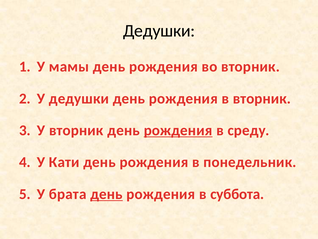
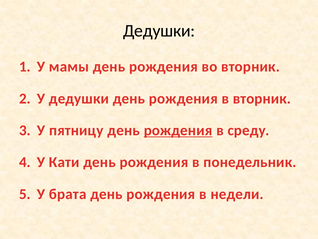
У вторник: вторник -> пятницу (76, 130)
день underline: present -> none (106, 194)
суббота: суббота -> недели (237, 194)
